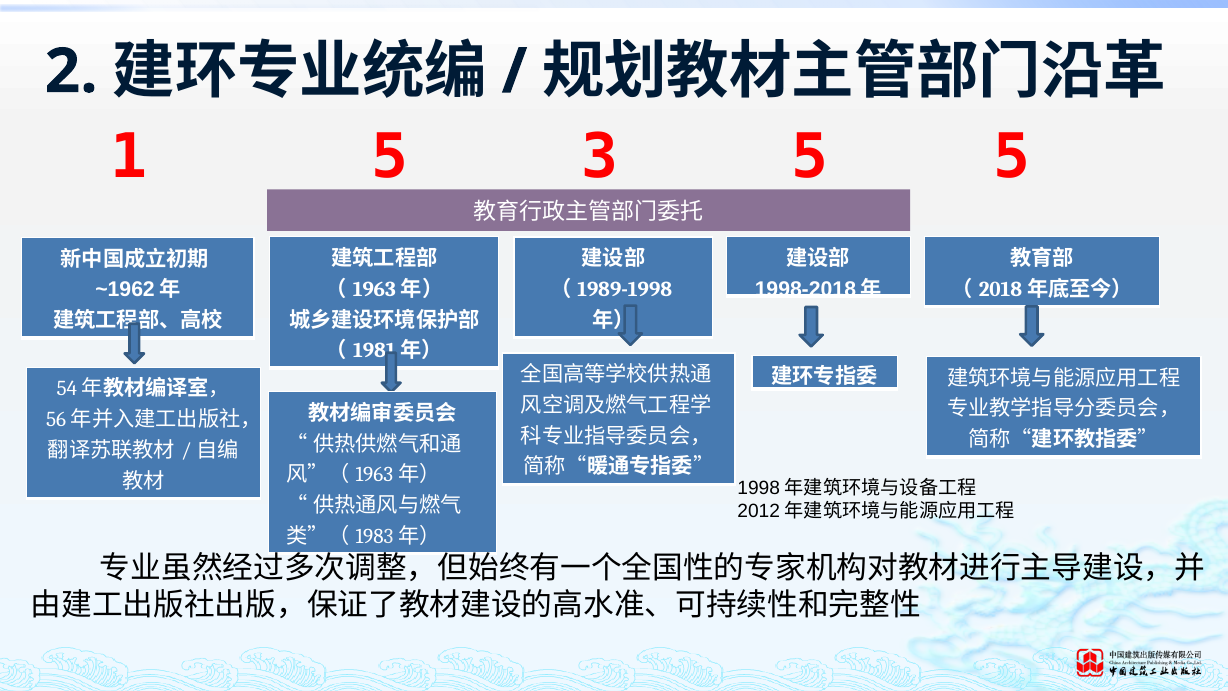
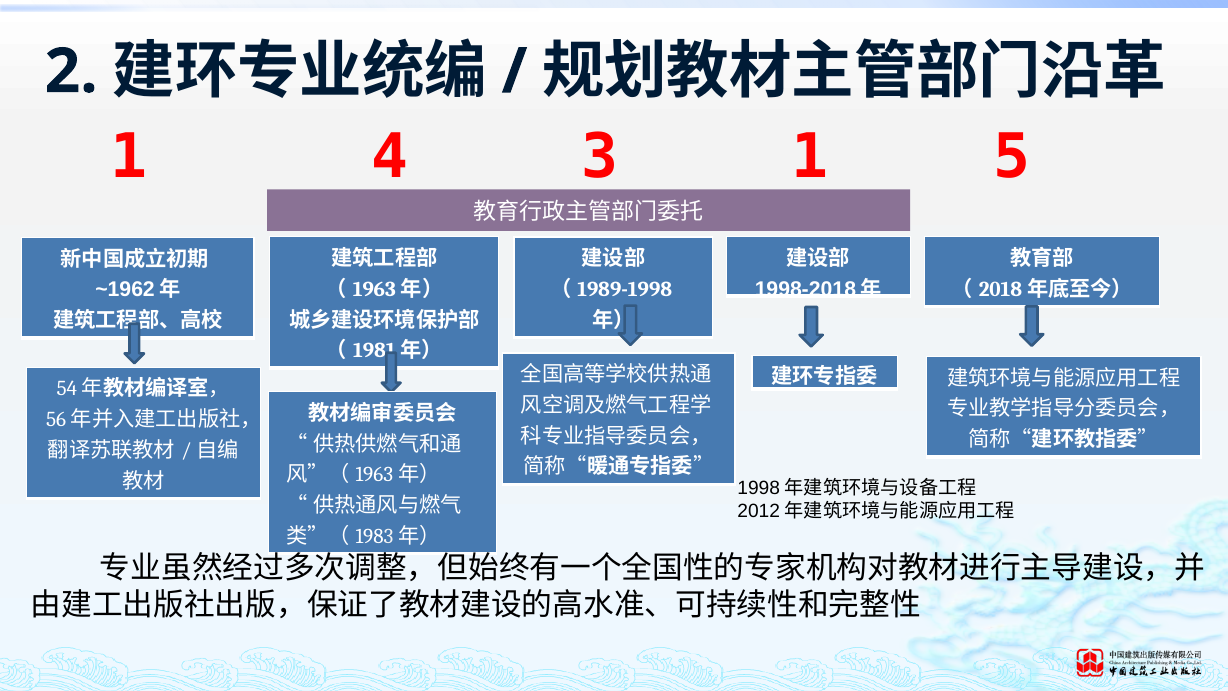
1 5: 5 -> 4 (390, 157)
3 5: 5 -> 1 (810, 157)
